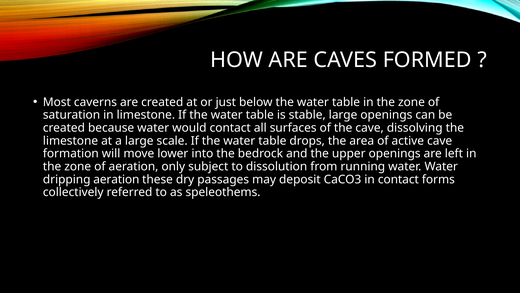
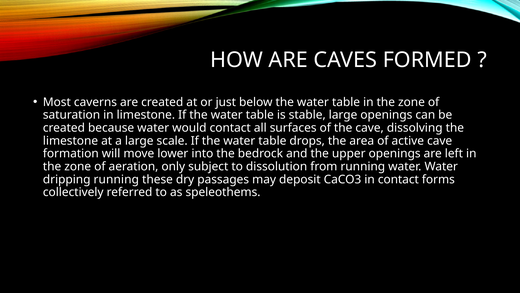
dripping aeration: aeration -> running (116, 179)
